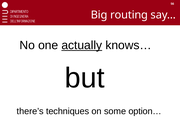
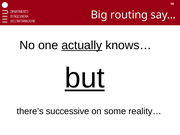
but underline: none -> present (85, 78)
techniques: techniques -> successive (68, 111)
option…: option… -> reality… (145, 111)
